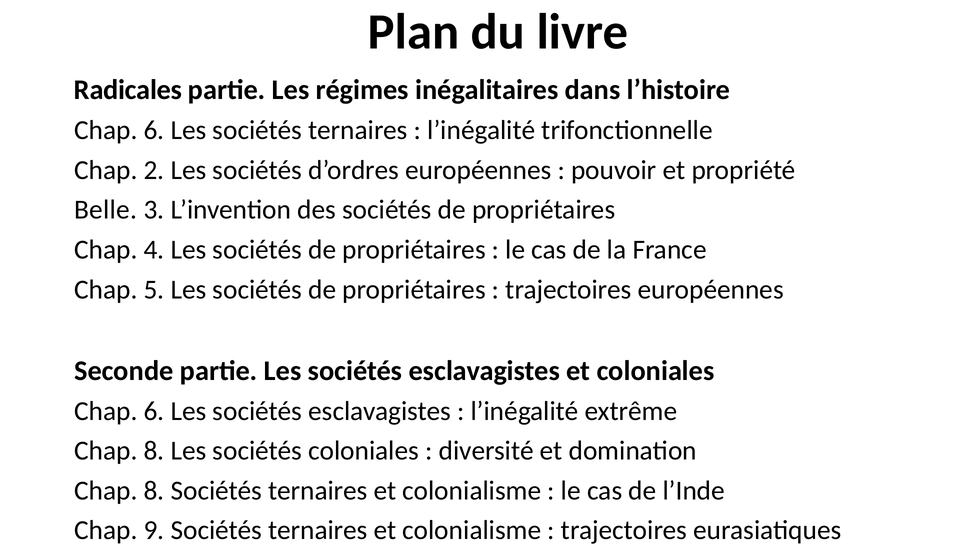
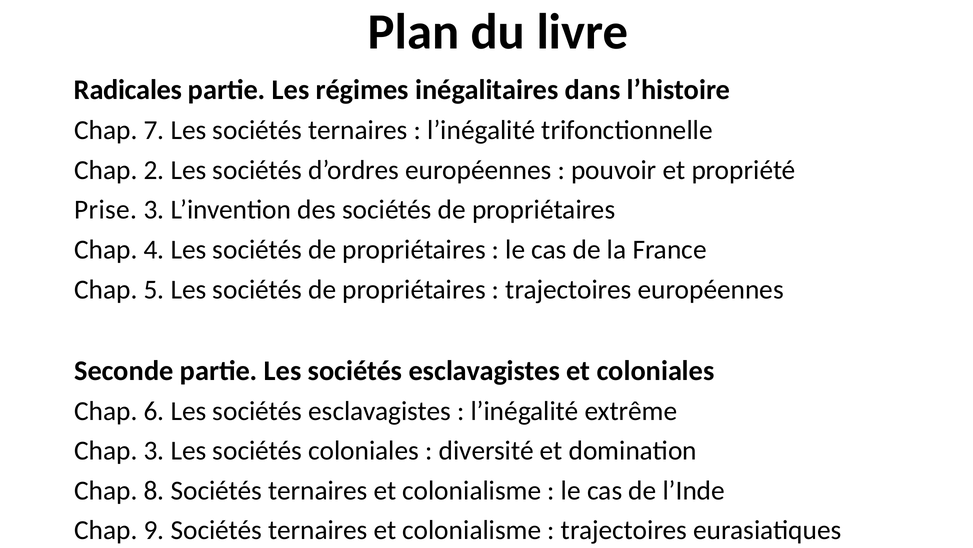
6: 6 -> 7 (154, 130)
Belle: Belle -> Prise (106, 210)
8: 8 -> 3 (154, 450)
